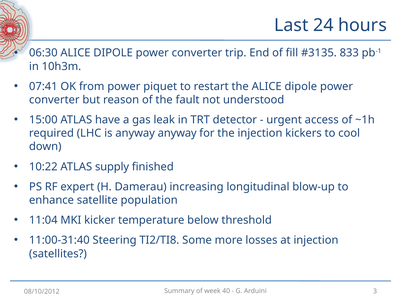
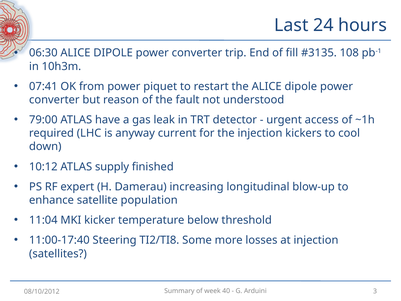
833: 833 -> 108 (349, 53)
15:00: 15:00 -> 79:00 (43, 120)
anyway anyway: anyway -> current (177, 133)
10:22: 10:22 -> 10:12 (43, 167)
11:00-31:40: 11:00-31:40 -> 11:00-17:40 (59, 240)
